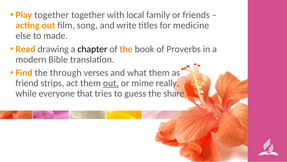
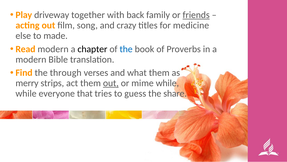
Play together: together -> driveway (52, 15)
local: local -> back (135, 15)
friends underline: none -> present (196, 15)
write: write -> crazy (126, 25)
Read drawing: drawing -> modern (53, 49)
the colour: orange -> blue (126, 49)
friend: friend -> merry (27, 83)
mime really: really -> while (167, 83)
